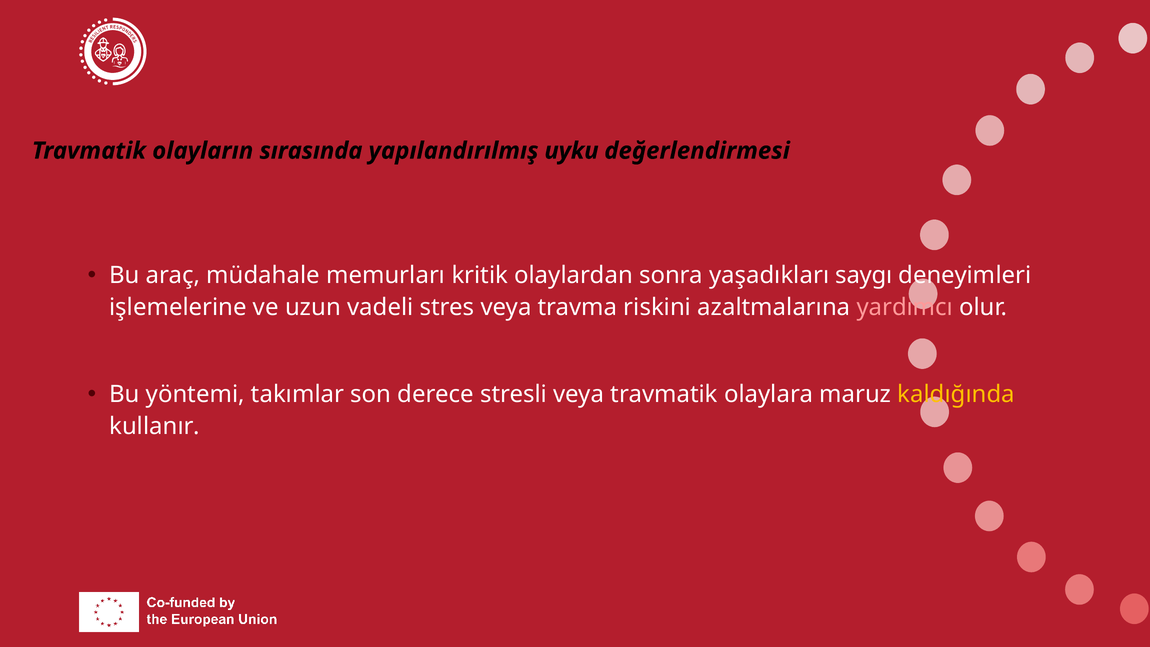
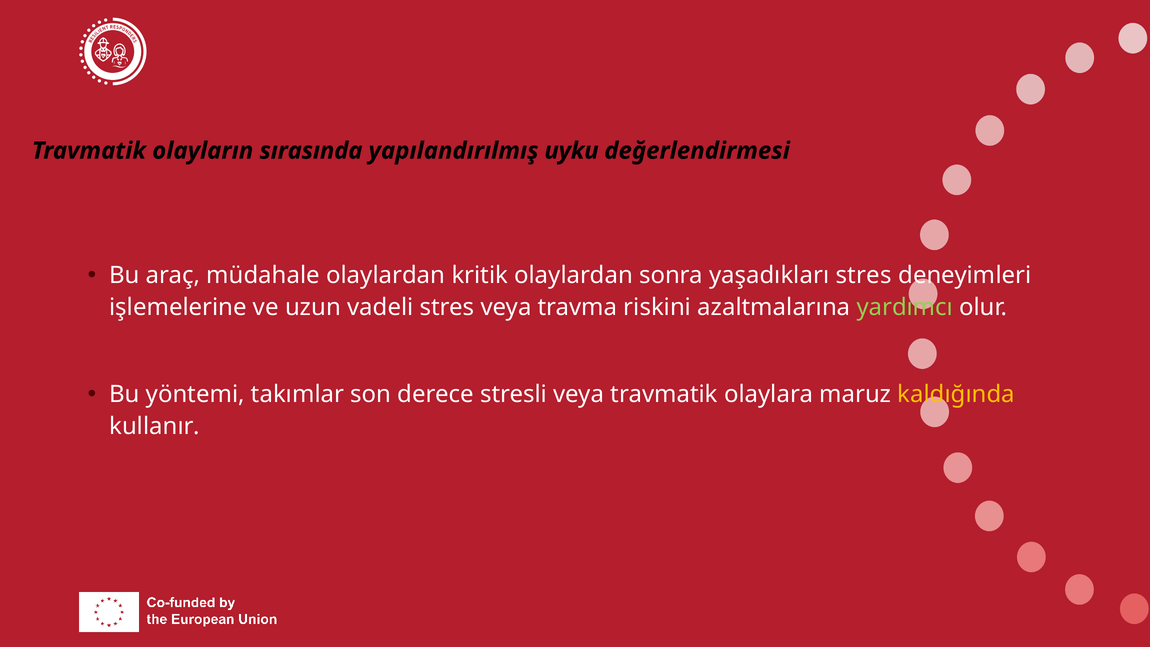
müdahale memurları: memurları -> olaylardan (386, 275)
yaşadıkları saygı: saygı -> stres (864, 275)
yardımcı colour: pink -> light green (905, 307)
